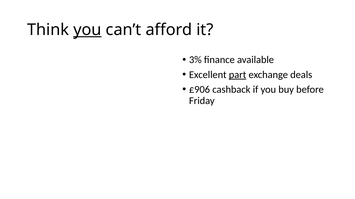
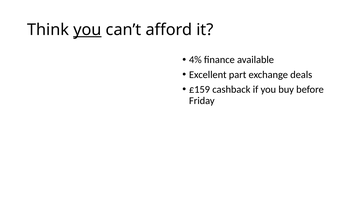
3%: 3% -> 4% (195, 60)
part underline: present -> none (238, 75)
£906: £906 -> £159 (200, 90)
